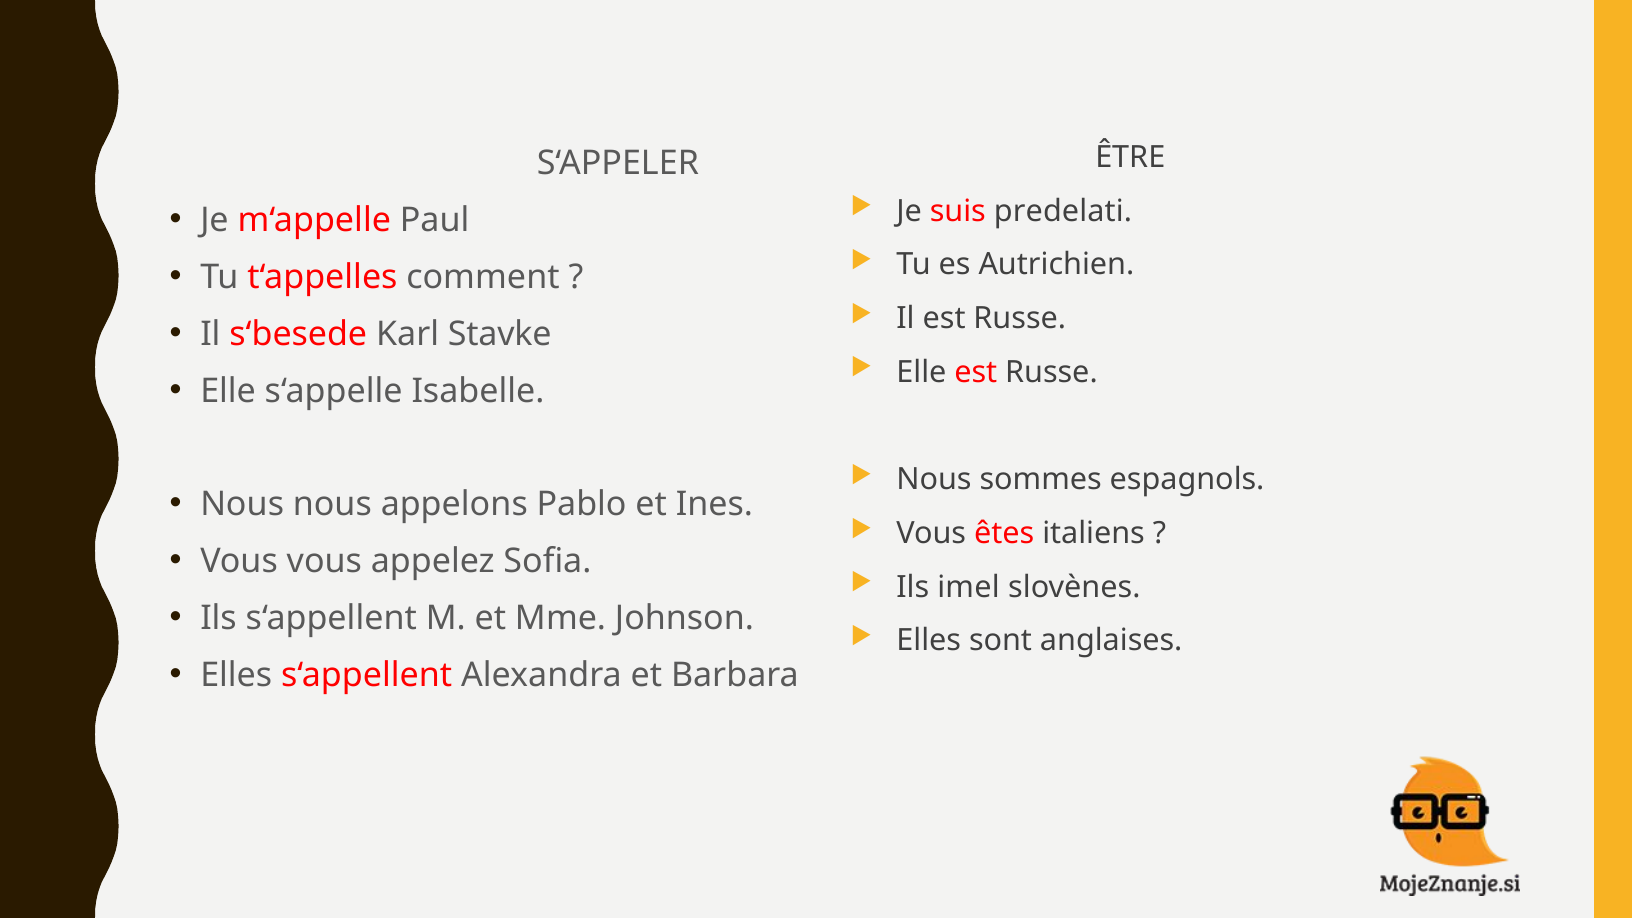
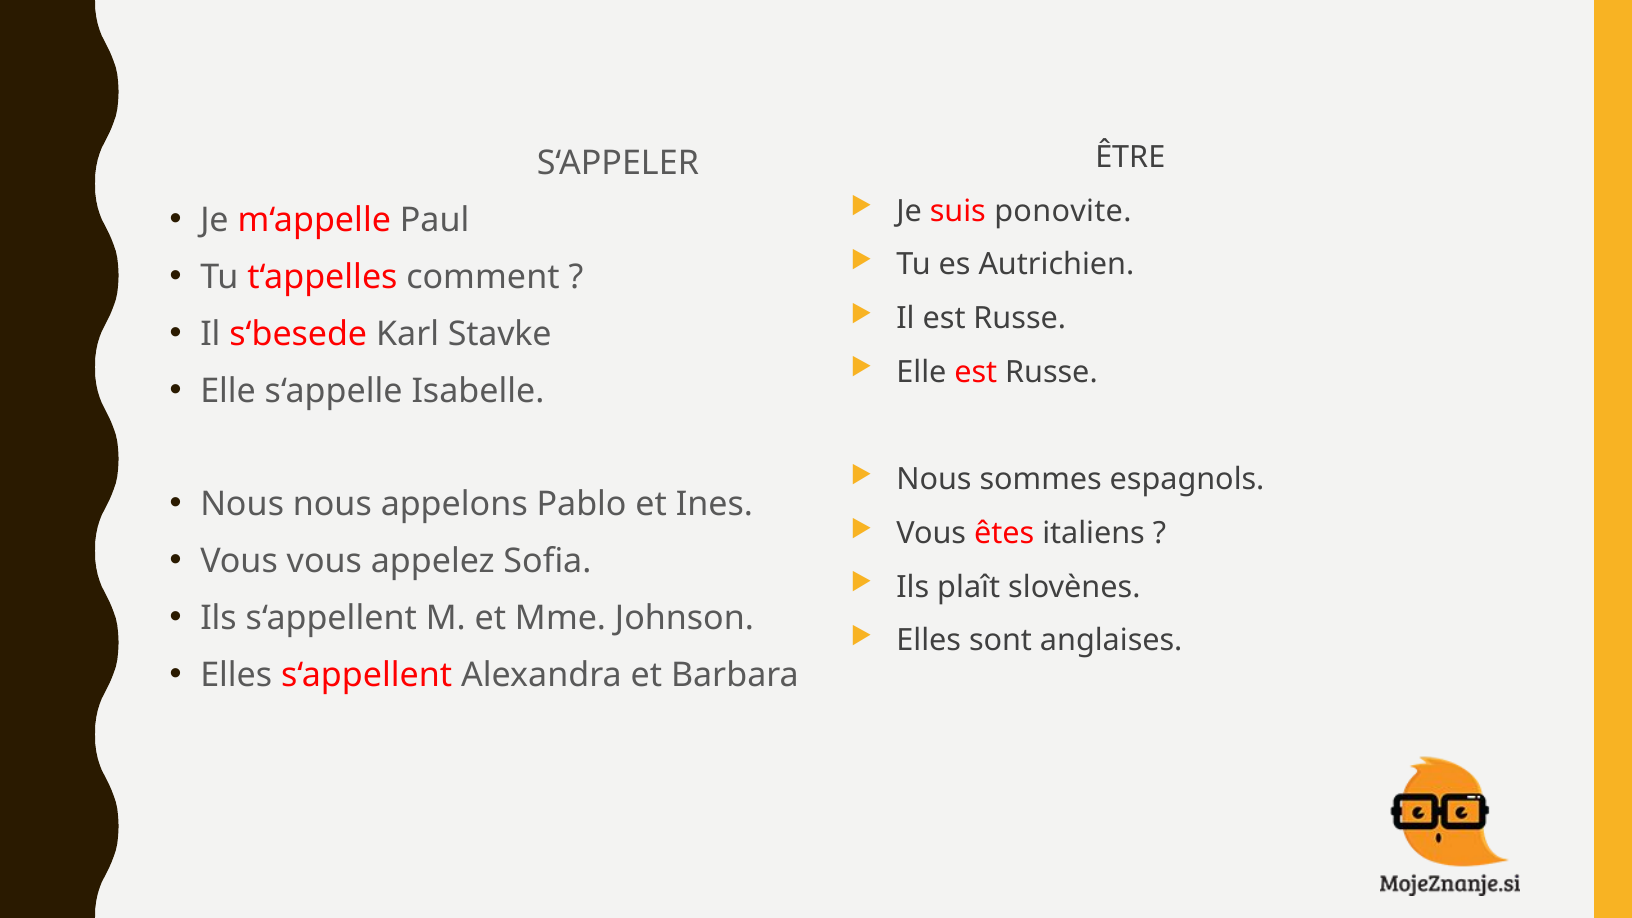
predelati: predelati -> ponovite (1063, 211)
imel: imel -> plaît (969, 587)
